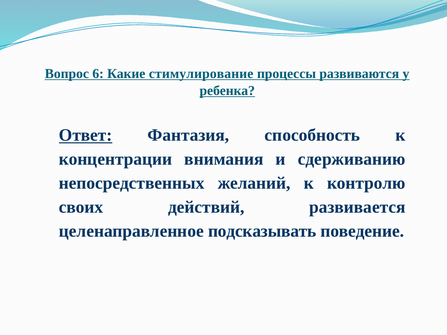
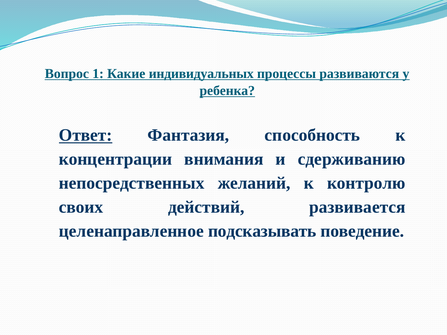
6: 6 -> 1 (98, 74)
стимулирование: стимулирование -> индивидуальных (201, 74)
